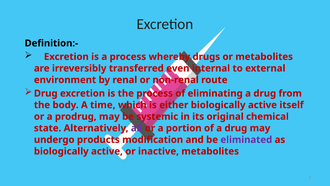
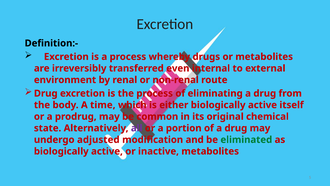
systemic: systemic -> common (157, 116)
products: products -> adjusted (98, 139)
eliminated colour: purple -> green (246, 139)
